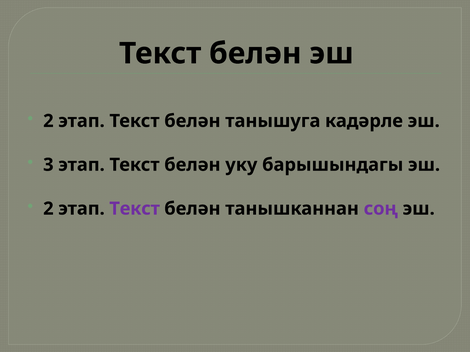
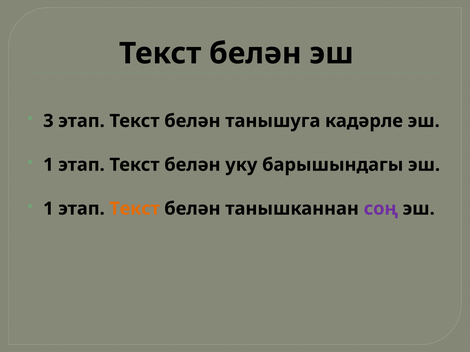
2: 2 -> 3 (48, 121)
3: 3 -> 1 (48, 165)
2: 2 -> 1 (48, 209)
Текст colour: purple -> orange (135, 209)
